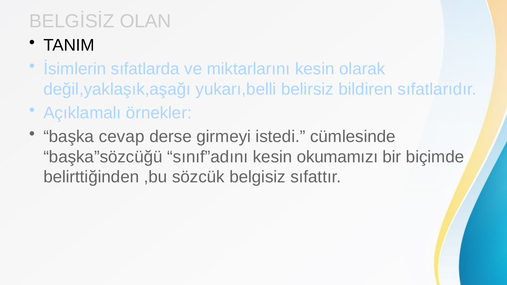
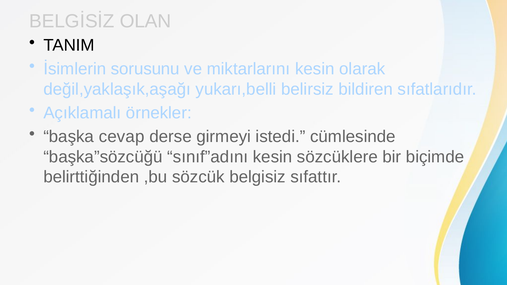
sıfatlarda: sıfatlarda -> sorusunu (145, 69)
okumamızı: okumamızı -> sözcüklere (337, 157)
